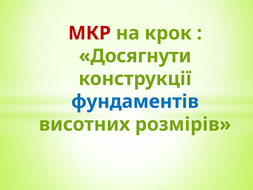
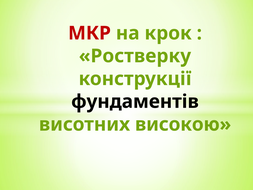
Досягнути: Досягнути -> Ростверку (135, 56)
фундаментів colour: blue -> black (135, 101)
розмірів: розмірів -> високою (183, 124)
